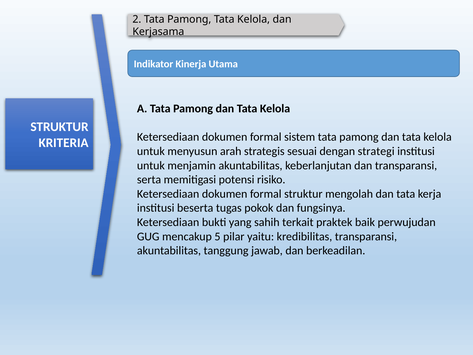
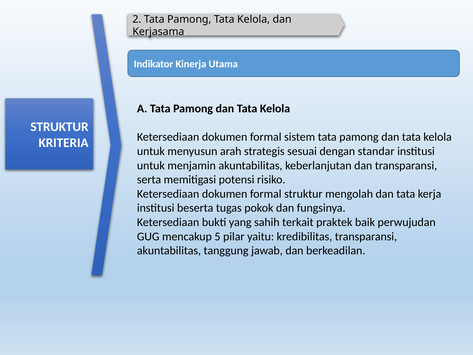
strategi: strategi -> standar (376, 151)
